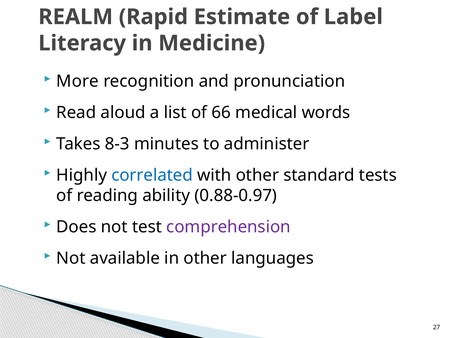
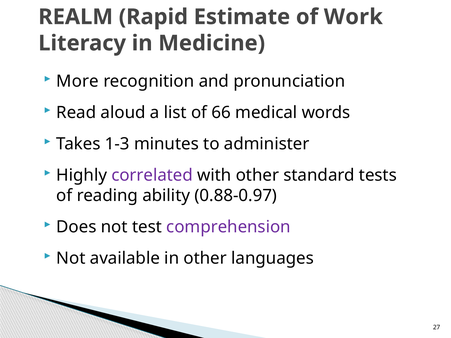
Label: Label -> Work (353, 17)
8-3: 8-3 -> 1-3 (117, 144)
correlated colour: blue -> purple (152, 175)
